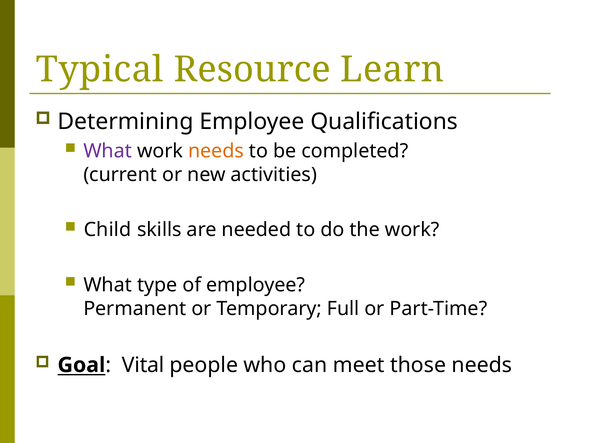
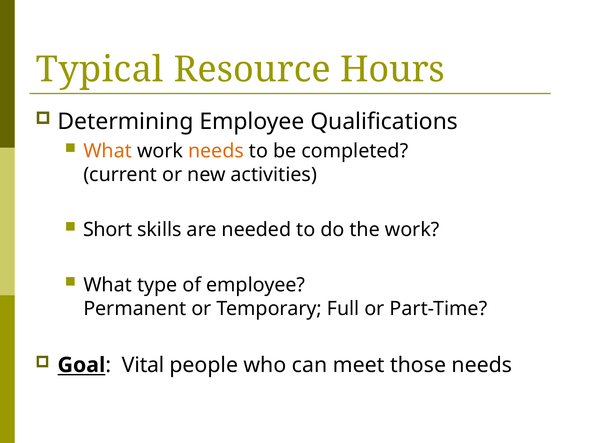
Learn: Learn -> Hours (392, 69)
What colour: purple -> orange (108, 151)
Child: Child -> Short (108, 230)
